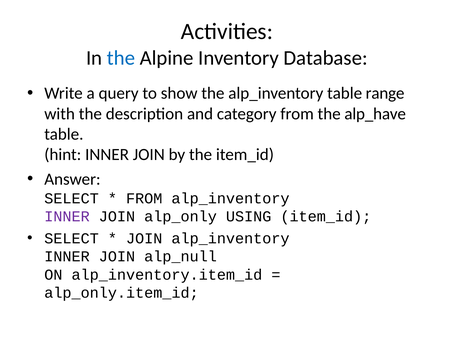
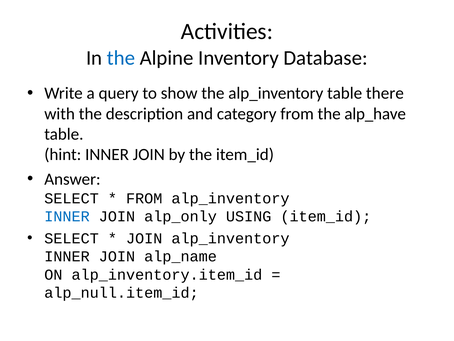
range: range -> there (385, 93)
INNER colour: purple -> blue (67, 216)
alp_null: alp_null -> alp_name (181, 256)
alp_only.item_id: alp_only.item_id -> alp_null.item_id (121, 292)
